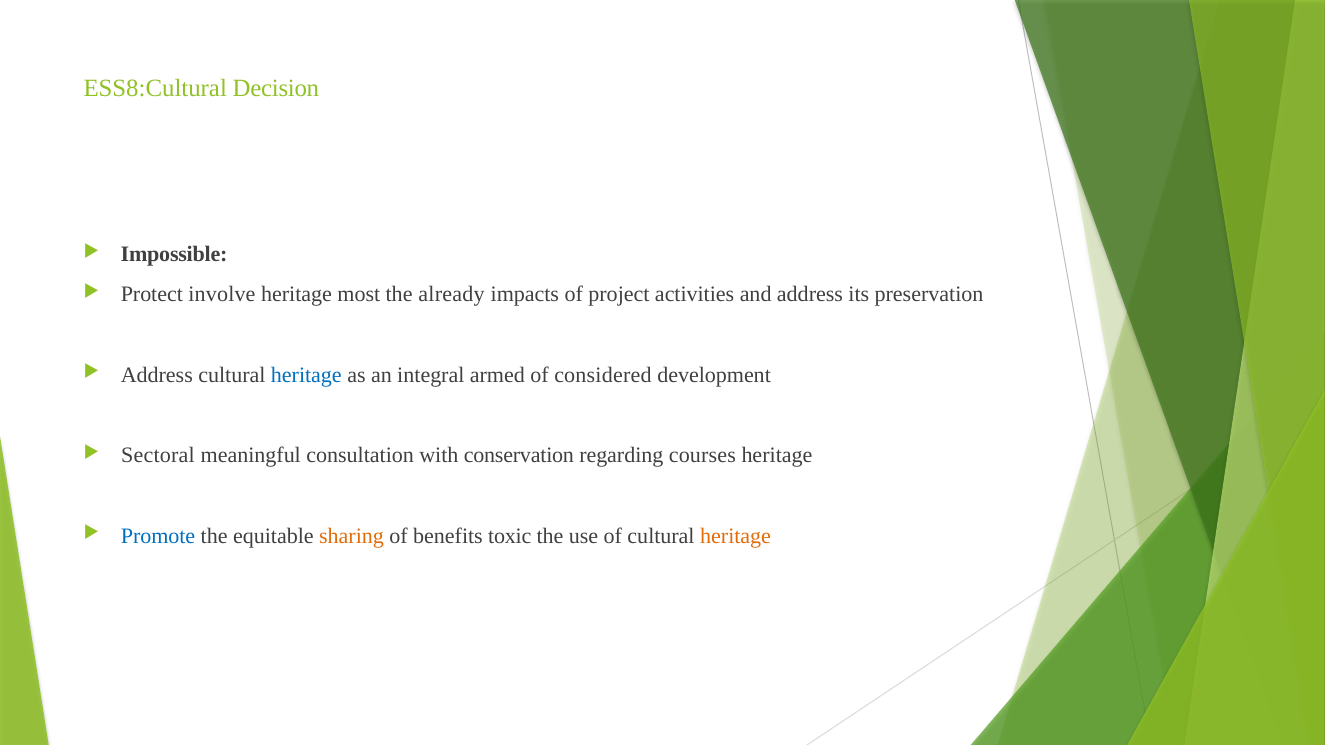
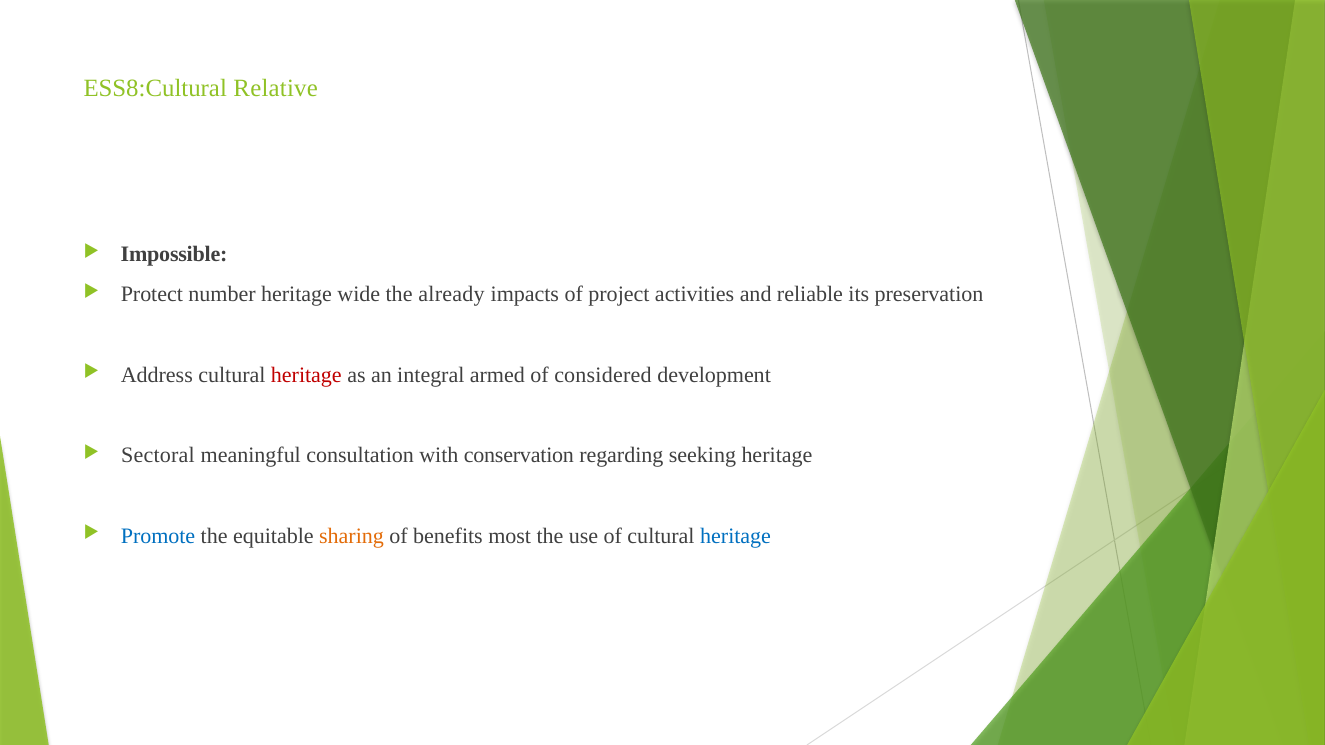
Decision: Decision -> Relative (276, 88)
involve: involve -> number (222, 295)
most: most -> wide (359, 295)
and address: address -> reliable (810, 295)
heritage colour: blue -> red (306, 375)
courses: courses -> seeking (703, 456)
toxic: toxic -> most (510, 536)
heritage colour: orange -> blue (736, 536)
